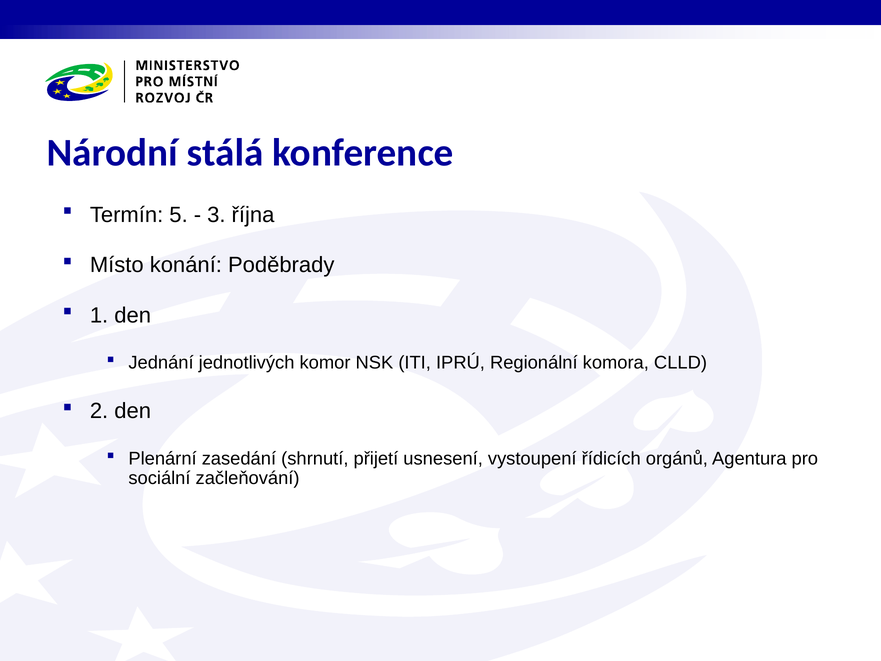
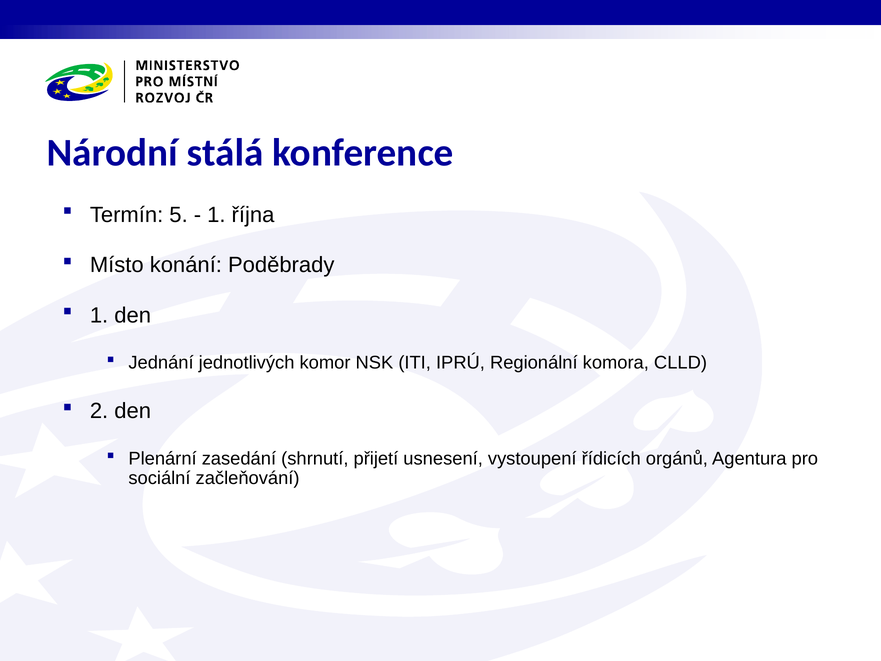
3: 3 -> 1 (216, 215)
